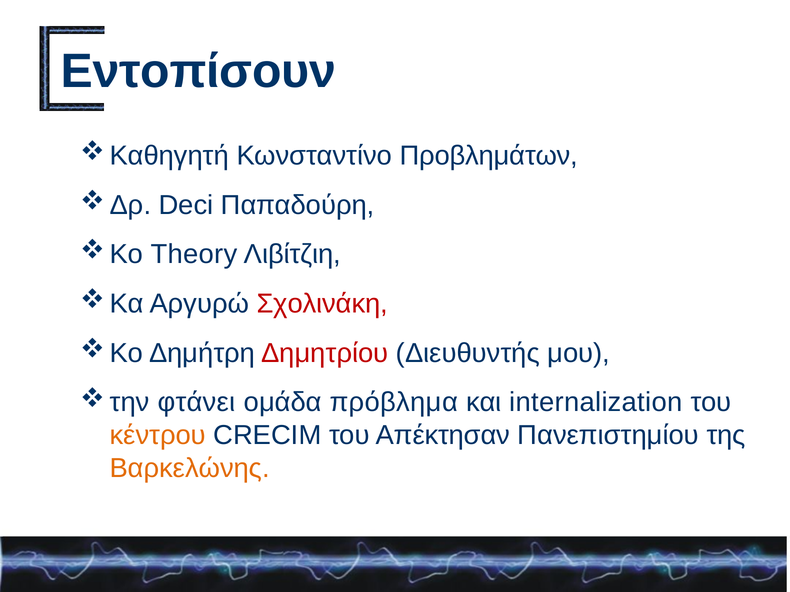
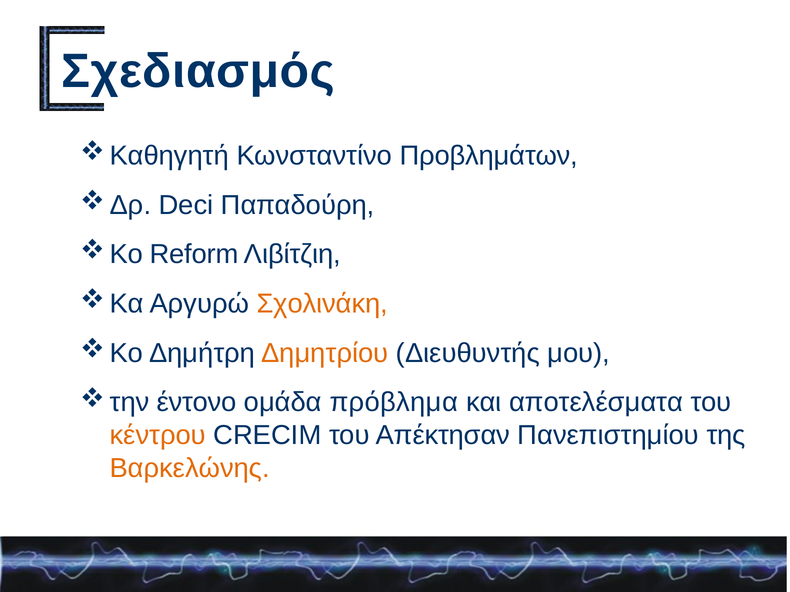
Εντοπίσουν: Εντοπίσουν -> Σχεδιασμός (198, 71)
Theory: Theory -> Reform (194, 255)
Σχολινάκη colour: red -> orange (322, 304)
Δημητρίου colour: red -> orange (325, 353)
φτάνει: φτάνει -> έντονο (197, 403)
internalization: internalization -> αποτελέσματα (596, 403)
